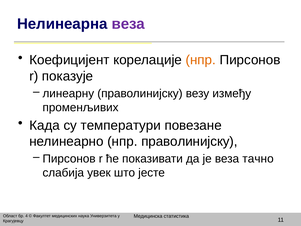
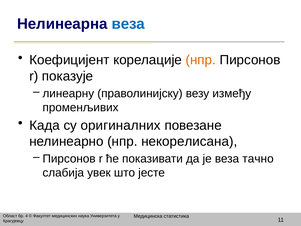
веза colour: purple -> blue (128, 24)
температури: температури -> оригиналних (121, 125)
нпр праволинијску: праволинијску -> некорелисана (189, 141)
